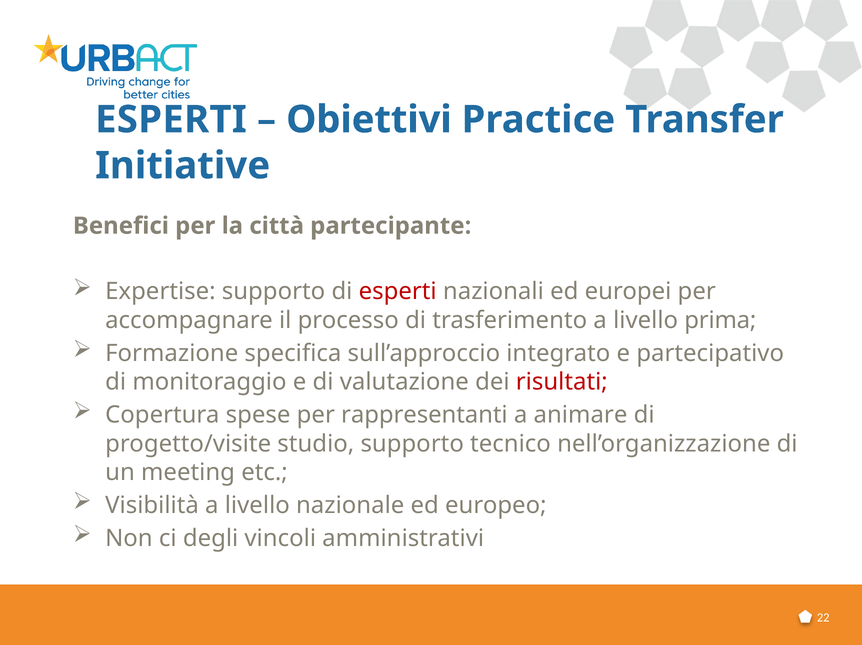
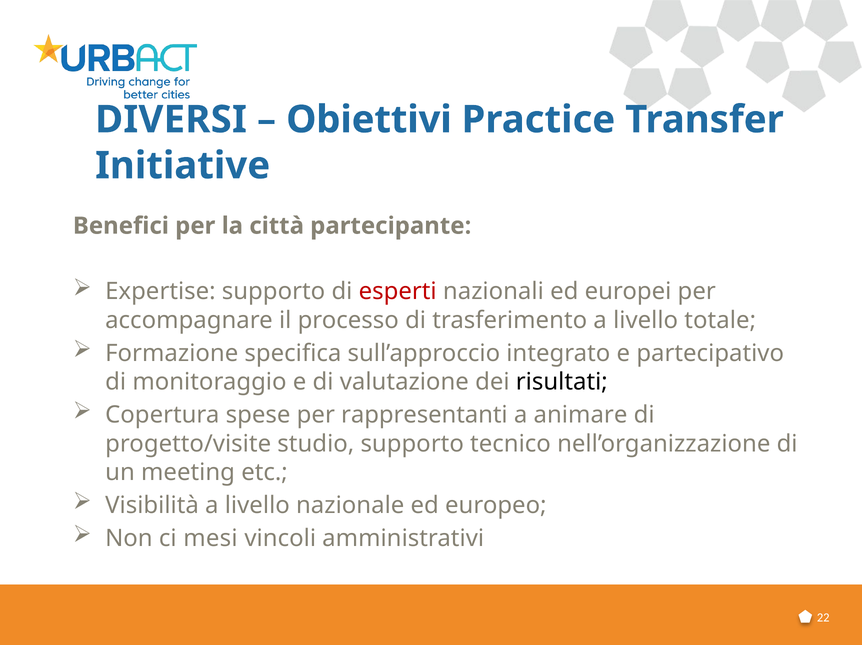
ESPERTI: ESPERTI -> DIVERSI (171, 120)
prima: prima -> totale (720, 320)
risultati colour: red -> black (562, 382)
degli: degli -> mesi (210, 538)
